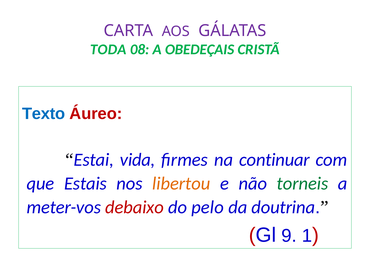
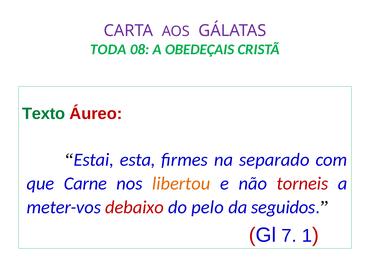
Texto colour: blue -> green (44, 113)
vida: vida -> esta (138, 160)
continuar: continuar -> separado (274, 160)
Estais: Estais -> Carne (85, 183)
torneis colour: green -> red (303, 183)
doutrina: doutrina -> seguidos (283, 207)
9: 9 -> 7 (289, 235)
